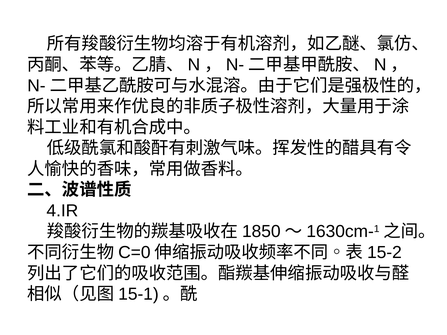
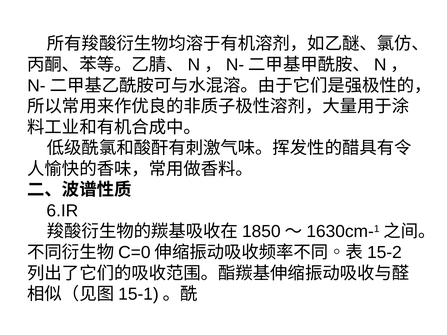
4.IR: 4.IR -> 6.IR (62, 211)
